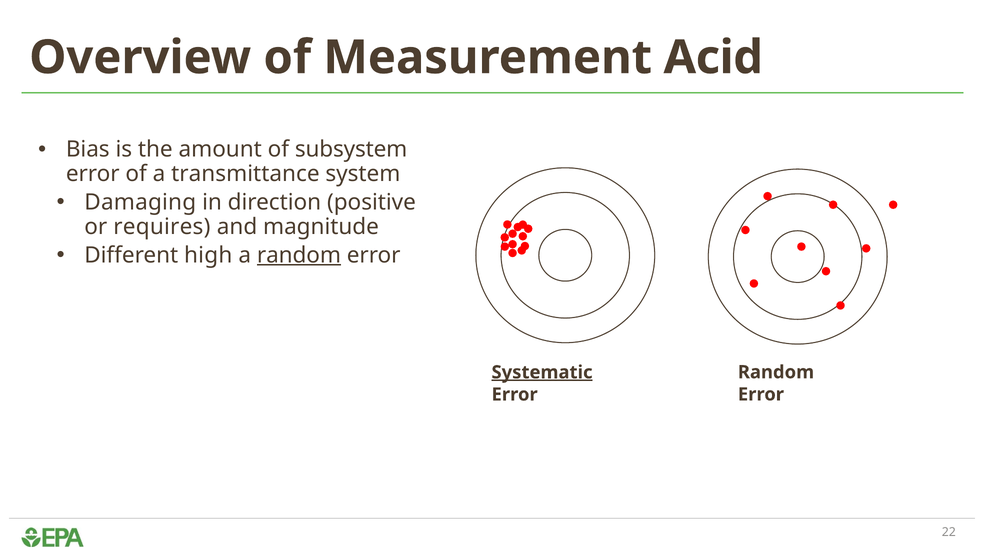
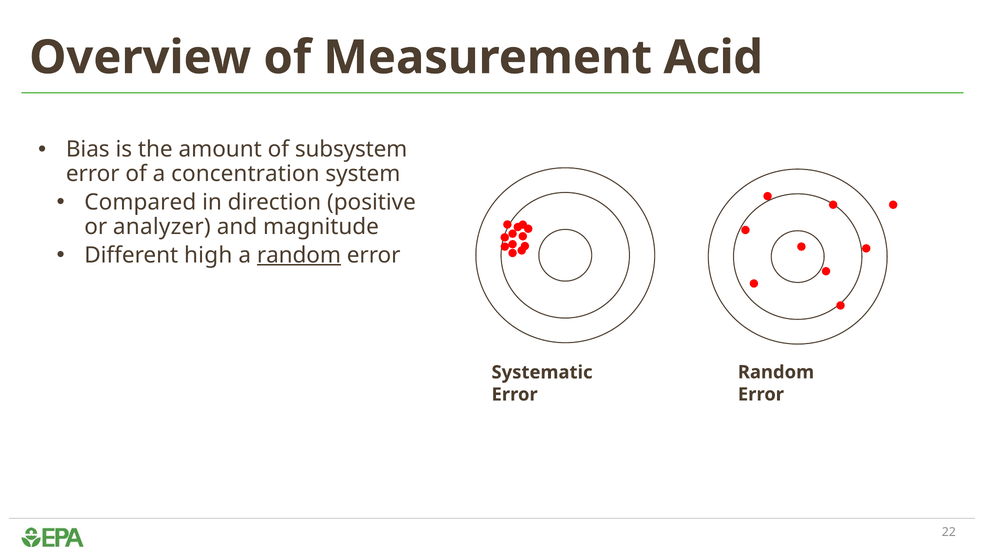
transmittance: transmittance -> concentration (245, 174)
Damaging: Damaging -> Compared (140, 202)
requires: requires -> analyzer (162, 227)
Systematic underline: present -> none (542, 372)
